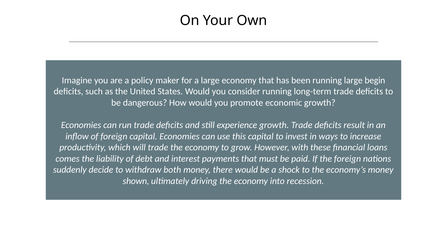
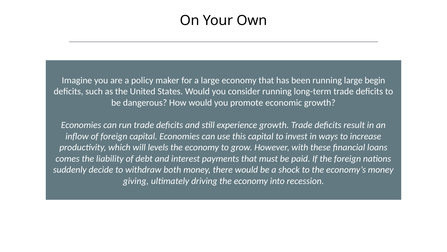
will trade: trade -> levels (158, 147)
shown: shown -> giving (136, 181)
